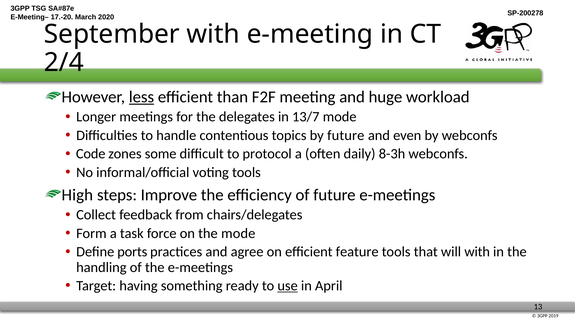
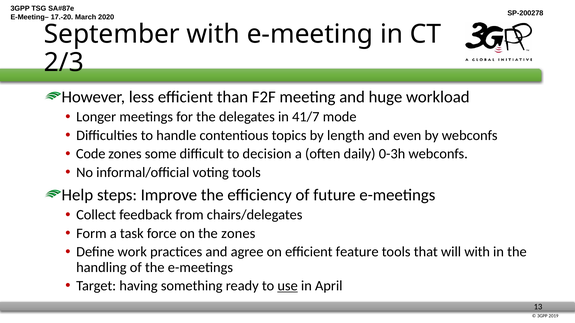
2/4: 2/4 -> 2/3 (64, 63)
less underline: present -> none (141, 97)
13/7: 13/7 -> 41/7 (306, 117)
by future: future -> length (346, 136)
protocol: protocol -> decision (267, 154)
8-3h: 8-3h -> 0-3h (392, 154)
High: High -> Help (77, 195)
the mode: mode -> zones (238, 234)
ports: ports -> work (132, 252)
